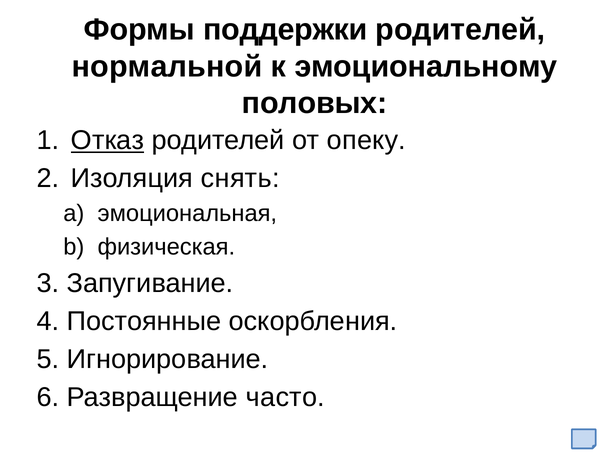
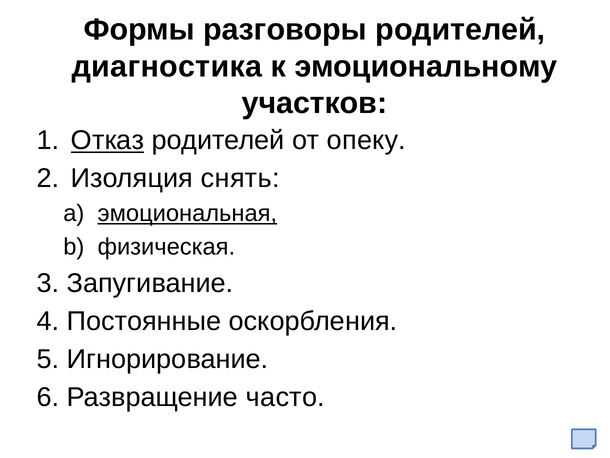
поддержки: поддержки -> разговоры (285, 30)
нормальной: нормальной -> диагностика (167, 66)
половых: половых -> участков (315, 103)
эмоциональная underline: none -> present (187, 213)
